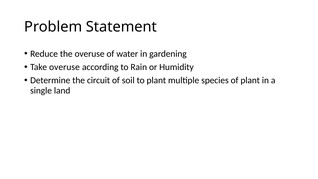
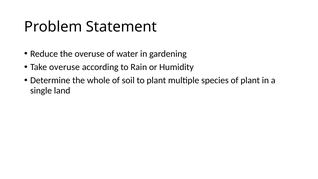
circuit: circuit -> whole (99, 80)
